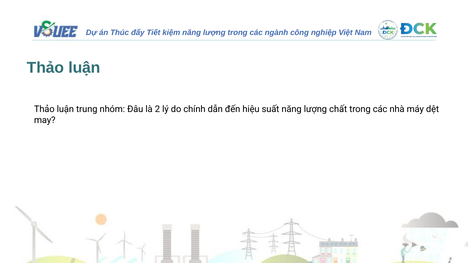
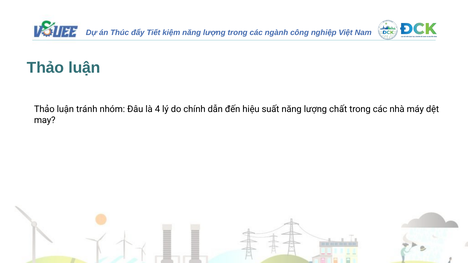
trung: trung -> tránh (87, 109)
2: 2 -> 4 (157, 109)
